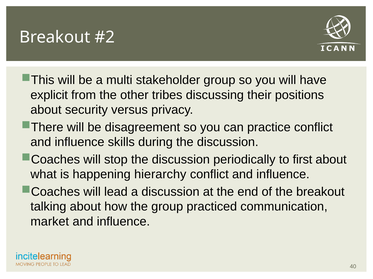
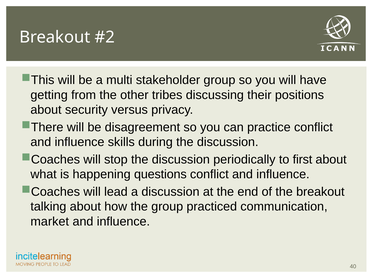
explicit: explicit -> getting (49, 95)
hierarchy: hierarchy -> questions (160, 175)
